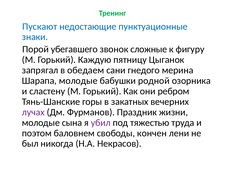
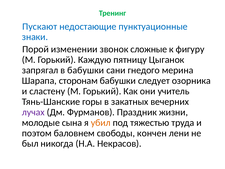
убегавшего: убегавшего -> изменении (74, 49)
в обедаем: обедаем -> бабушки (86, 70)
Шарапа молодые: молодые -> сторонам (78, 81)
родной: родной -> следует (154, 81)
ребром: ребром -> учитель (174, 91)
убил colour: purple -> orange (101, 122)
